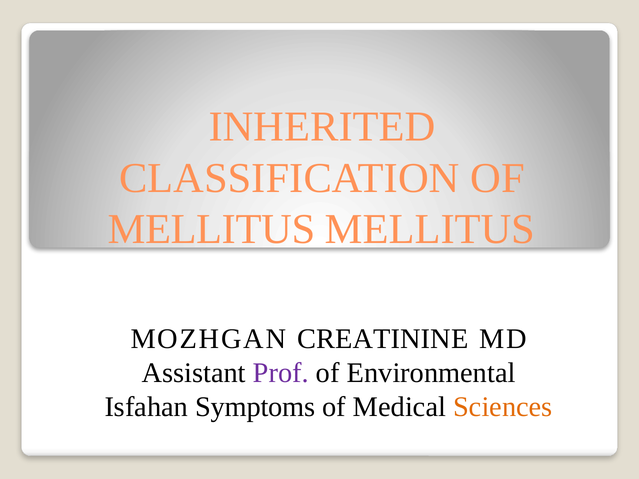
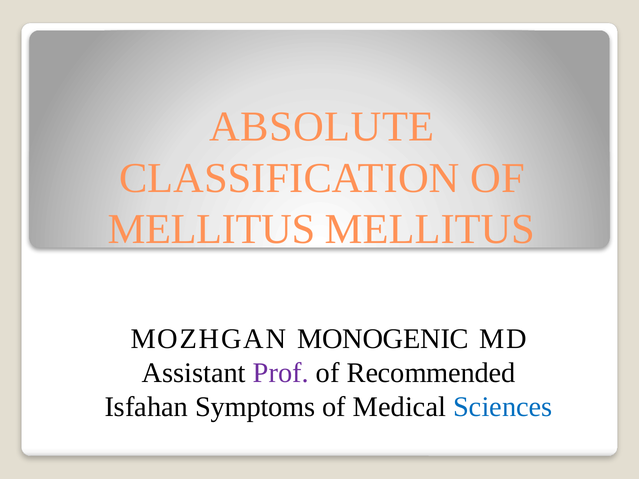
INHERITED: INHERITED -> ABSOLUTE (322, 127)
CREATININE: CREATININE -> MONOGENIC (383, 339)
Environmental: Environmental -> Recommended (431, 373)
Sciences colour: orange -> blue (503, 407)
